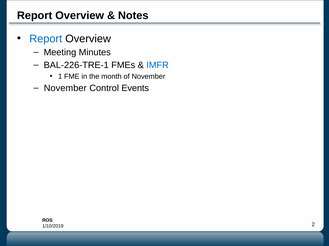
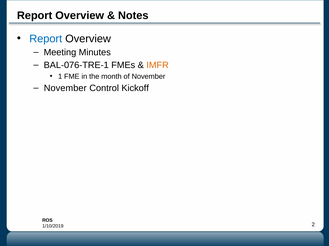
BAL-226-TRE-1: BAL-226-TRE-1 -> BAL-076-TRE-1 (76, 65)
IMFR colour: blue -> orange (158, 65)
Events: Events -> Kickoff (135, 88)
